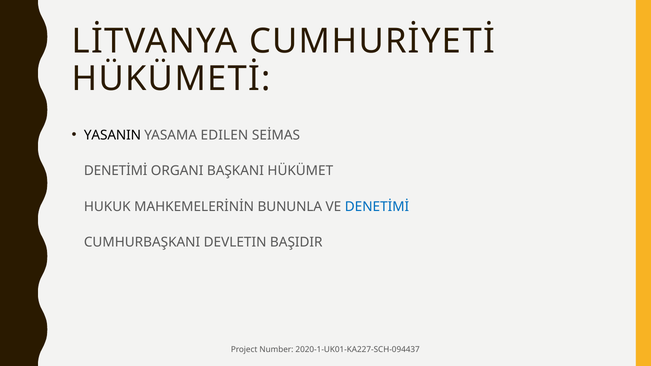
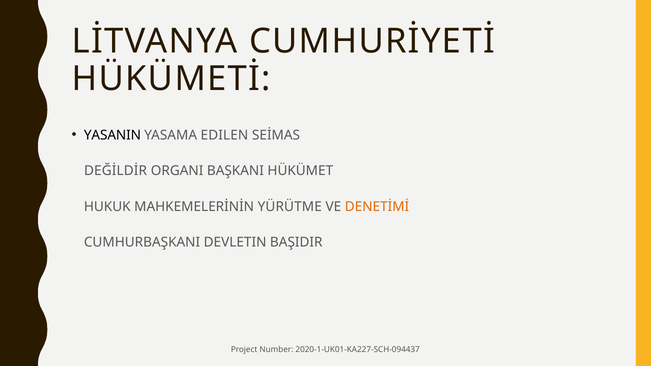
DENETİMİ: DENETİMİ -> DEĞİLDİR (116, 171)
BUNUNLA: BUNUNLA -> YÜRÜTME (290, 207)
DENETİMİ colour: blue -> orange (377, 207)
